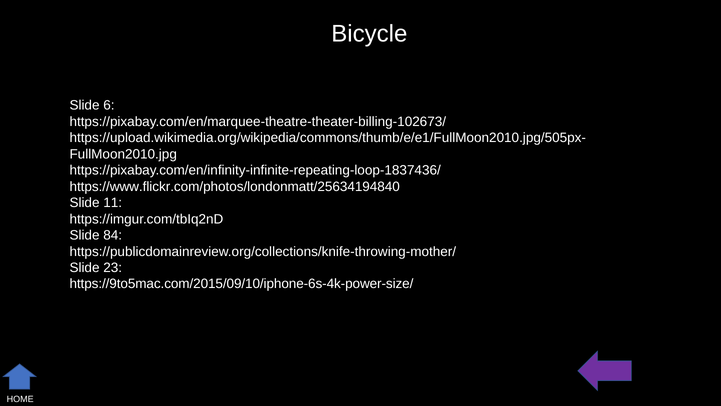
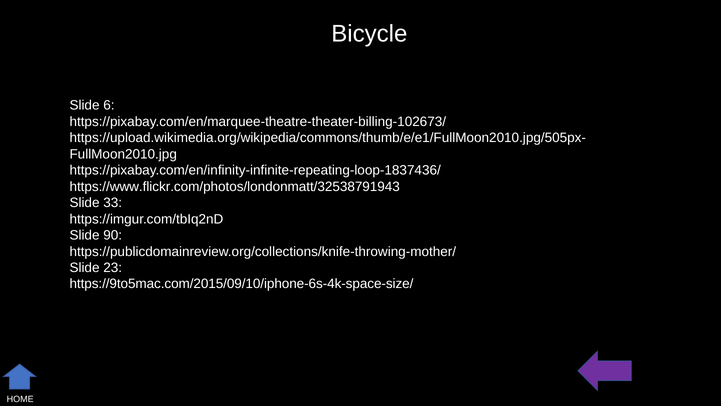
https://www.flickr.com/photos/londonmatt/25634194840: https://www.flickr.com/photos/londonmatt/25634194840 -> https://www.flickr.com/photos/londonmatt/32538791943 (235, 186)
11: 11 -> 33 (113, 203)
84: 84 -> 90 (113, 235)
https://9to5mac.com/2015/09/10/iphone-6s-4k-power-size/: https://9to5mac.com/2015/09/10/iphone-6s-4k-power-size/ -> https://9to5mac.com/2015/09/10/iphone-6s-4k-space-size/ (241, 284)
